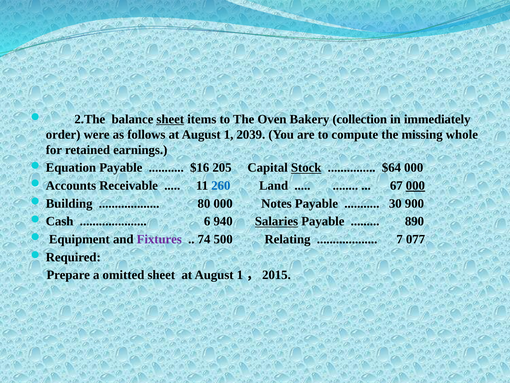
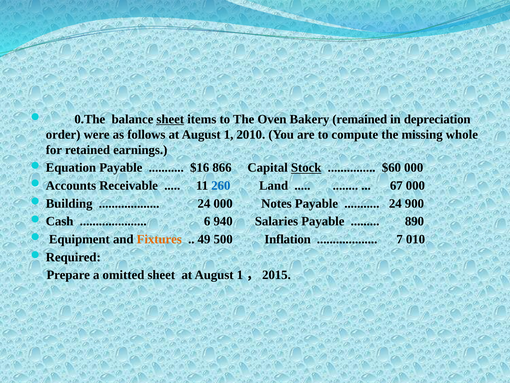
2.The: 2.The -> 0.The (90, 119)
collection: collection -> remained (360, 119)
immediately: immediately -> depreciation (437, 119)
2039: 2039 -> 2010 (251, 134)
205: 205 -> 866 (222, 168)
$64: $64 -> $60 (391, 168)
000 underline: present -> none (415, 185)
80: 80 -> 24 (204, 203)
30: 30 -> 24 (395, 203)
Salaries underline: present -> none (276, 221)
Fixtures colour: purple -> orange (159, 239)
74: 74 -> 49 (204, 239)
Relating: Relating -> Inflation (288, 239)
077: 077 -> 010 (416, 239)
